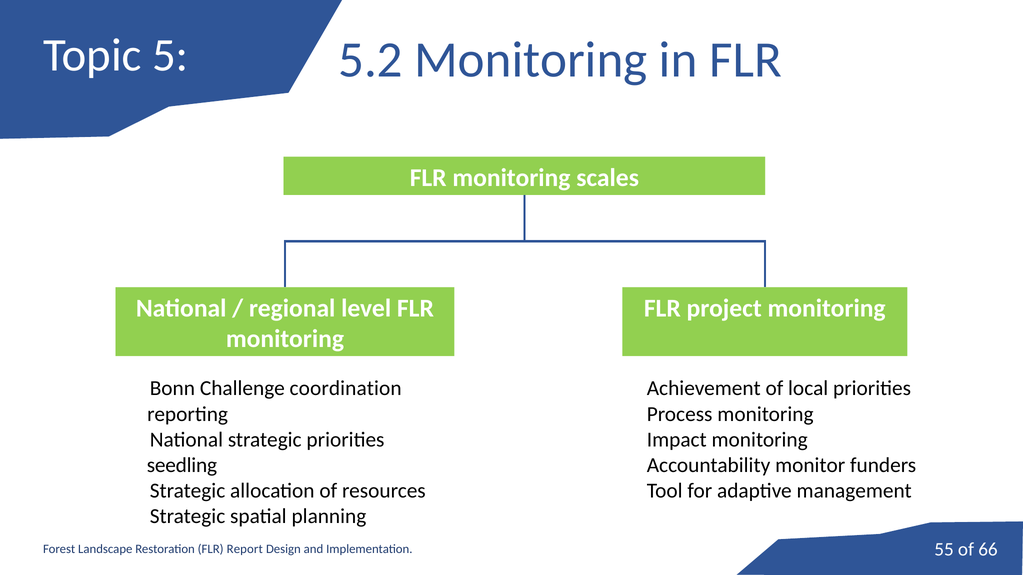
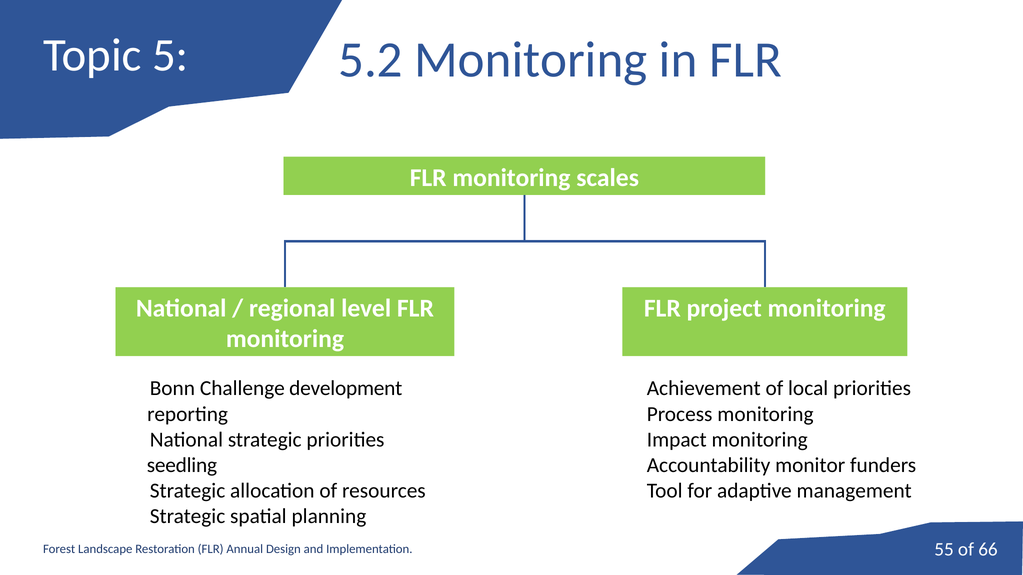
coordination: coordination -> development (346, 389)
Report: Report -> Annual (245, 550)
